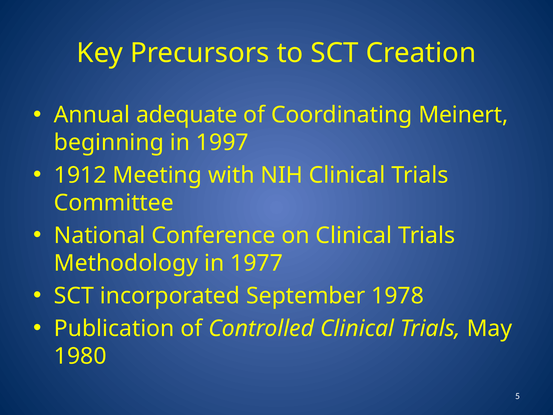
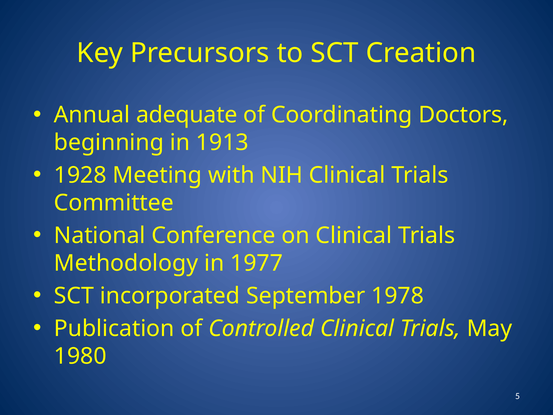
Meinert: Meinert -> Doctors (463, 115)
1997: 1997 -> 1913 (222, 143)
1912: 1912 -> 1928 (80, 175)
